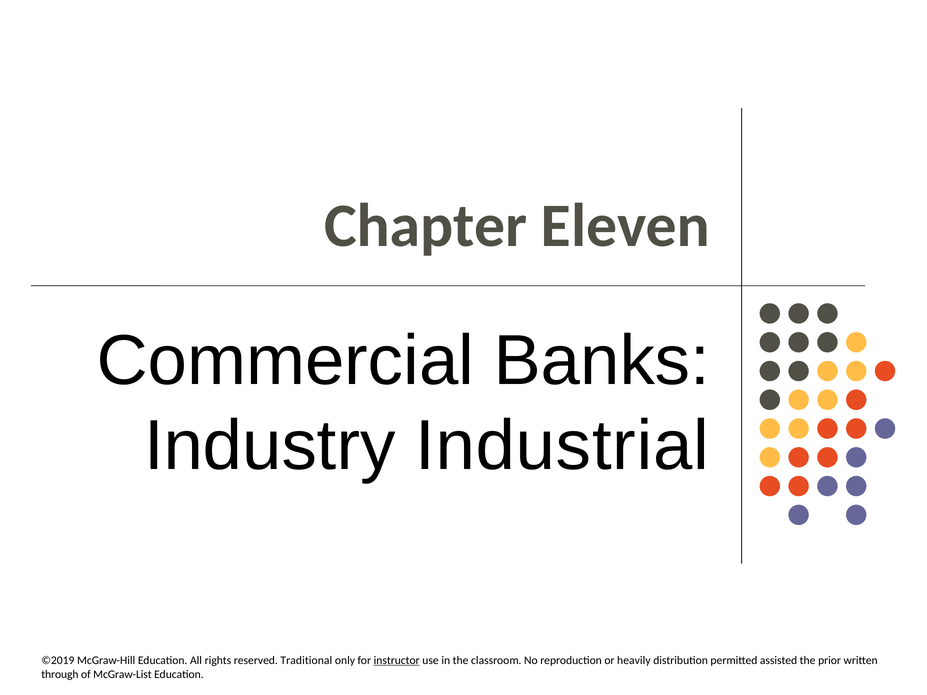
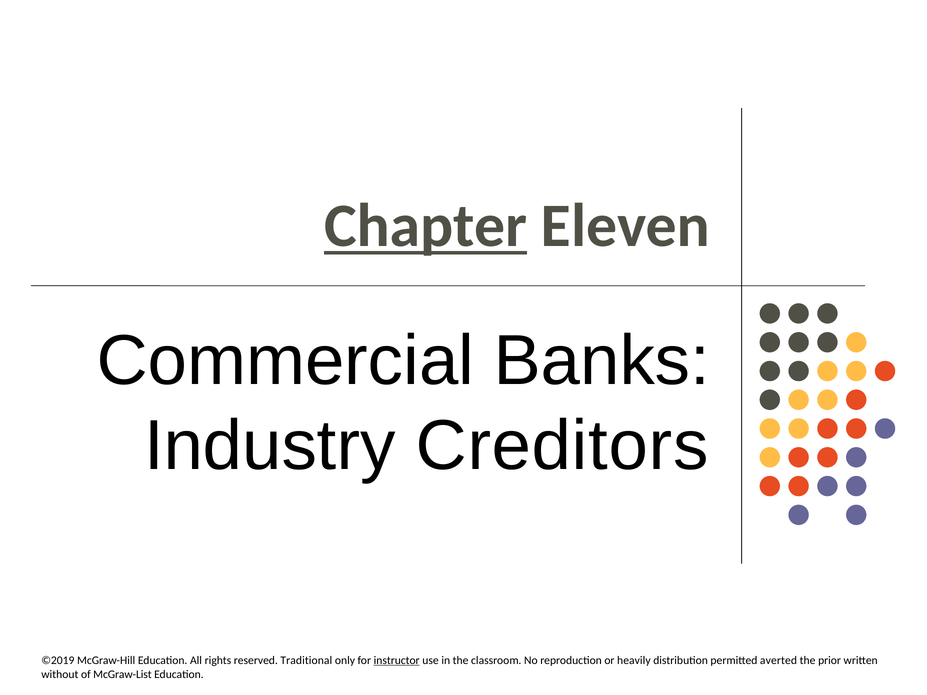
Chapter underline: none -> present (426, 226)
Industrial: Industrial -> Creditors (562, 446)
assisted: assisted -> averted (778, 661)
through: through -> without (60, 674)
